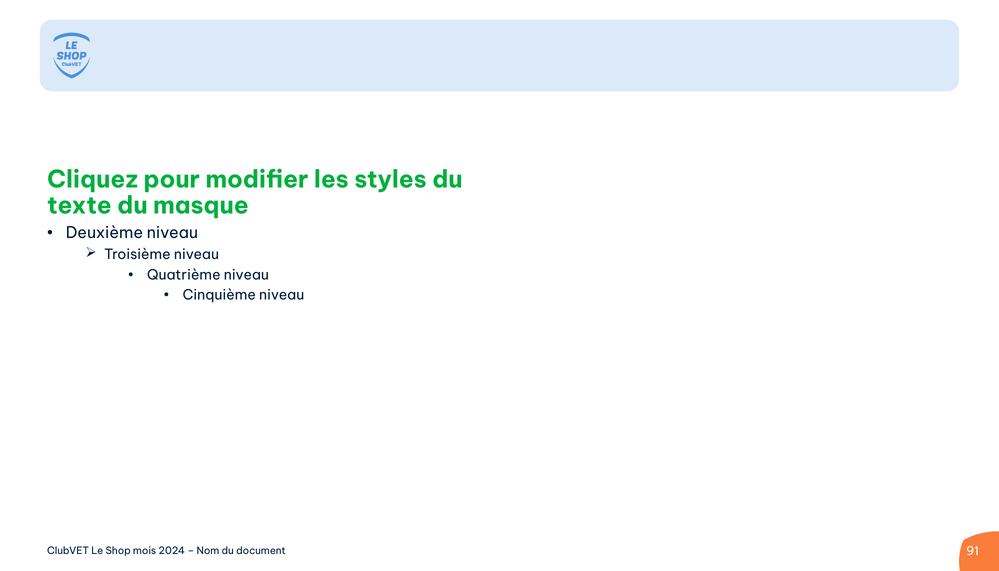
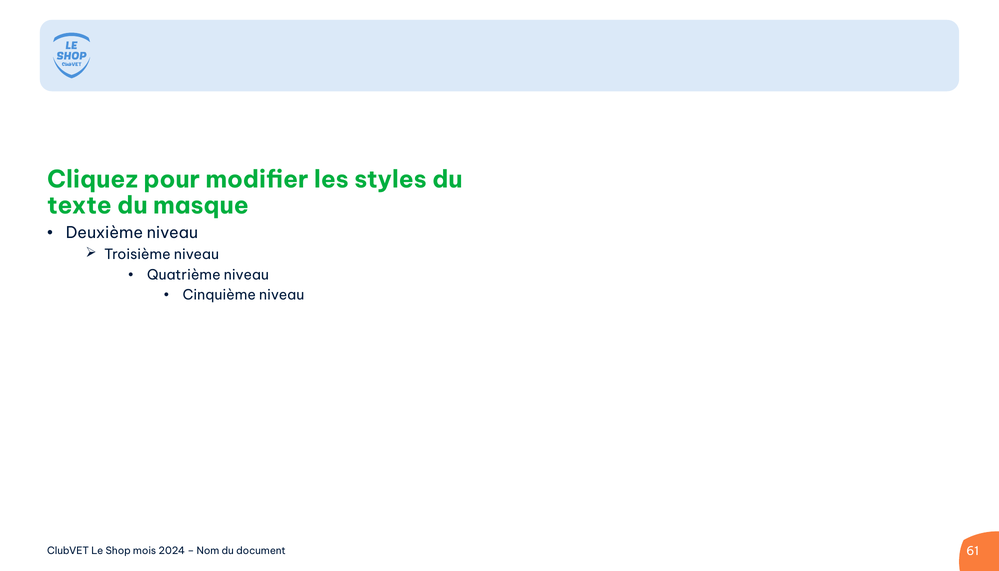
91: 91 -> 61 (973, 551)
